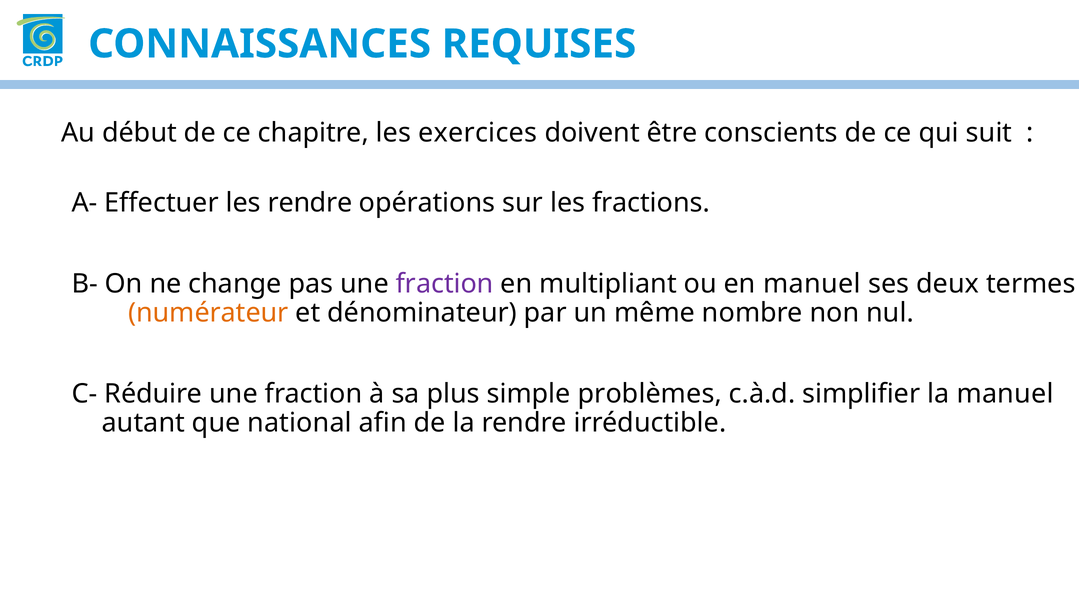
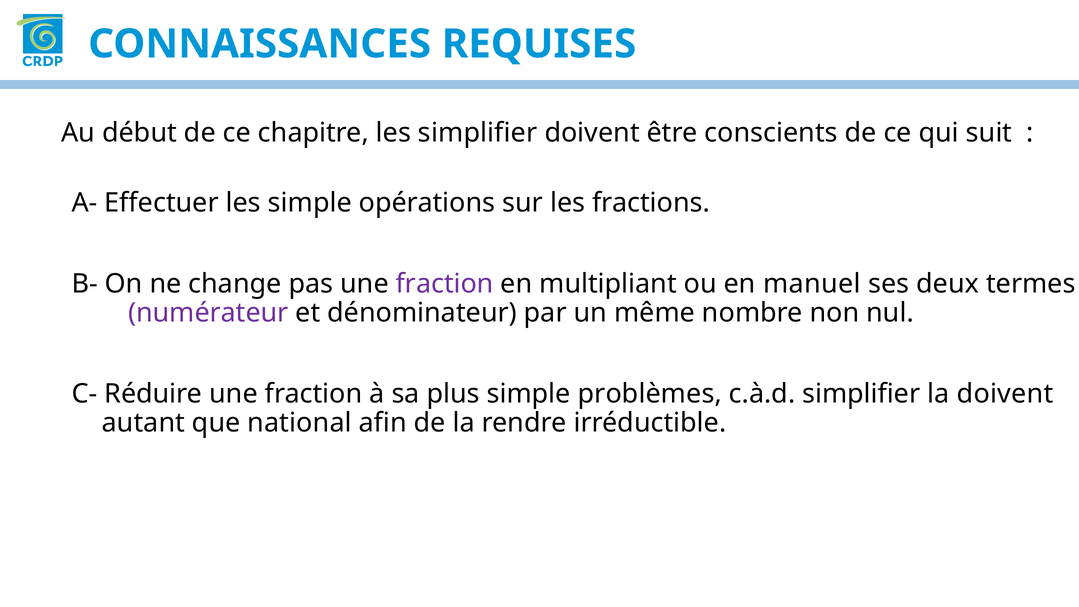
les exercices: exercices -> simplifier (478, 133)
les rendre: rendre -> simple (310, 203)
numérateur colour: orange -> purple (208, 313)
la manuel: manuel -> doivent (1005, 394)
